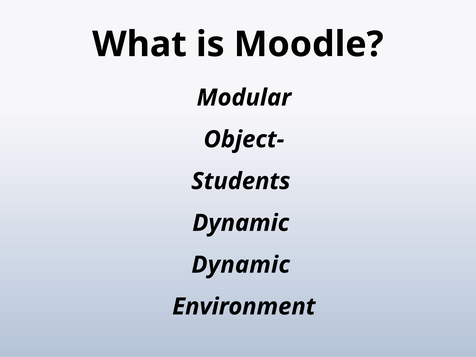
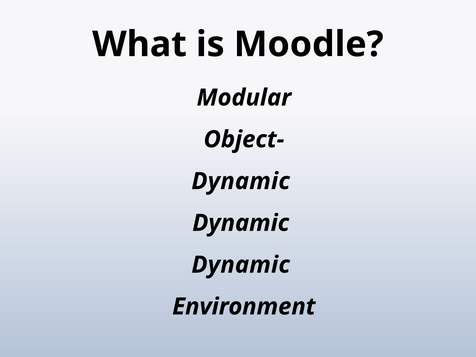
Students: Students -> Dynamic (241, 181)
